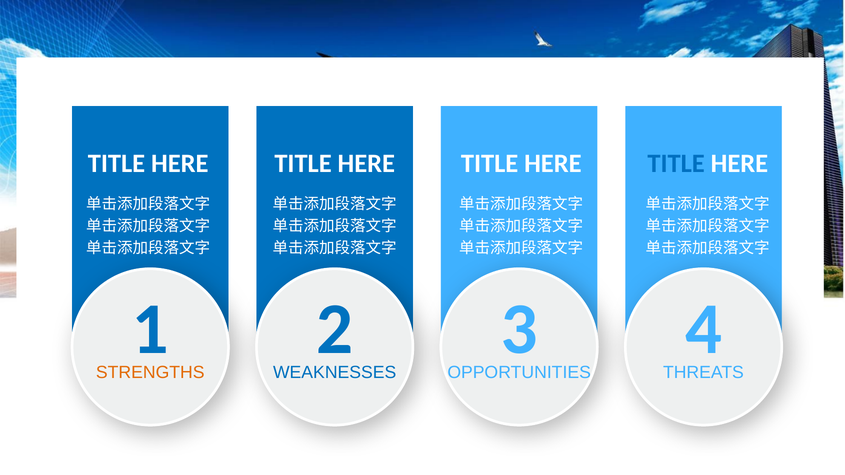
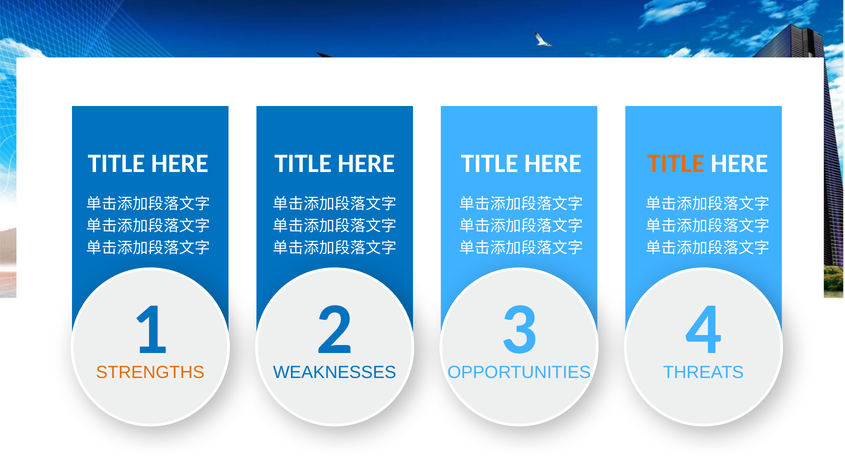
TITLE colour: blue -> orange (676, 164)
